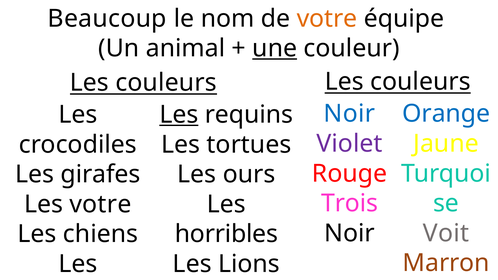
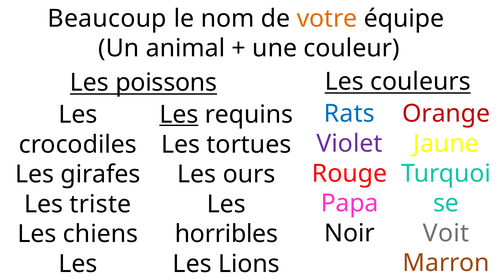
une underline: present -> none (275, 48)
couleurs: couleurs -> poissons (166, 83)
Noir: Noir -> Rats (349, 114)
Orange colour: blue -> red (446, 114)
Trois: Trois -> Papa (350, 203)
Les votre: votre -> triste (100, 204)
